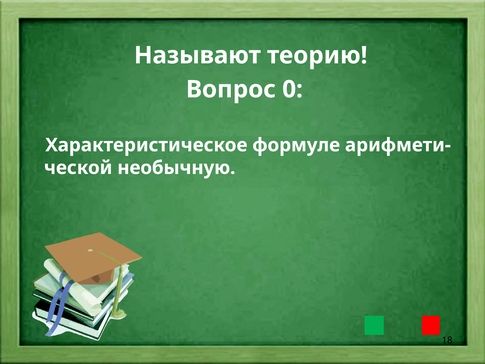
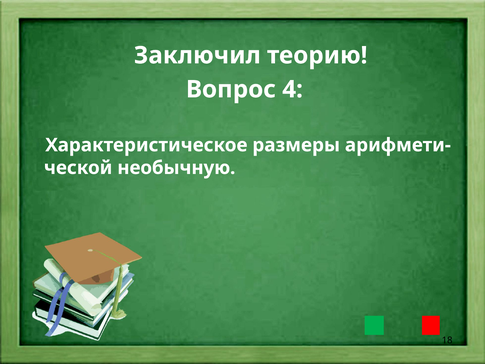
Называют: Называют -> Заключил (197, 55)
0: 0 -> 4 (293, 89)
формуле: формуле -> размеры (296, 145)
